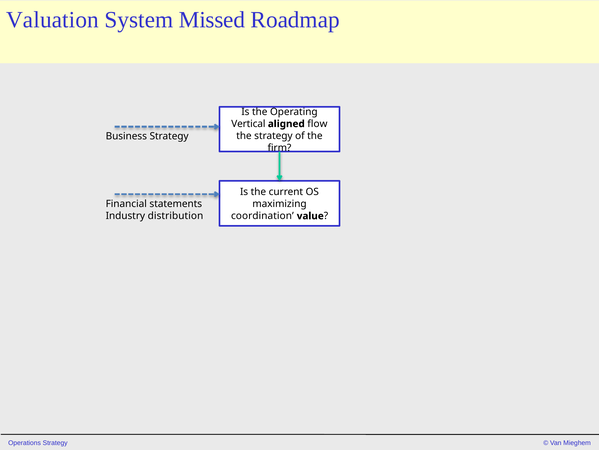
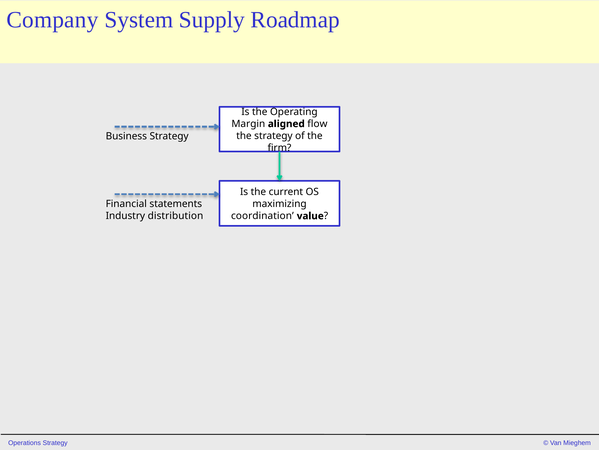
Valuation: Valuation -> Company (52, 20)
Missed: Missed -> Supply (212, 20)
Vertical: Vertical -> Margin (248, 124)
